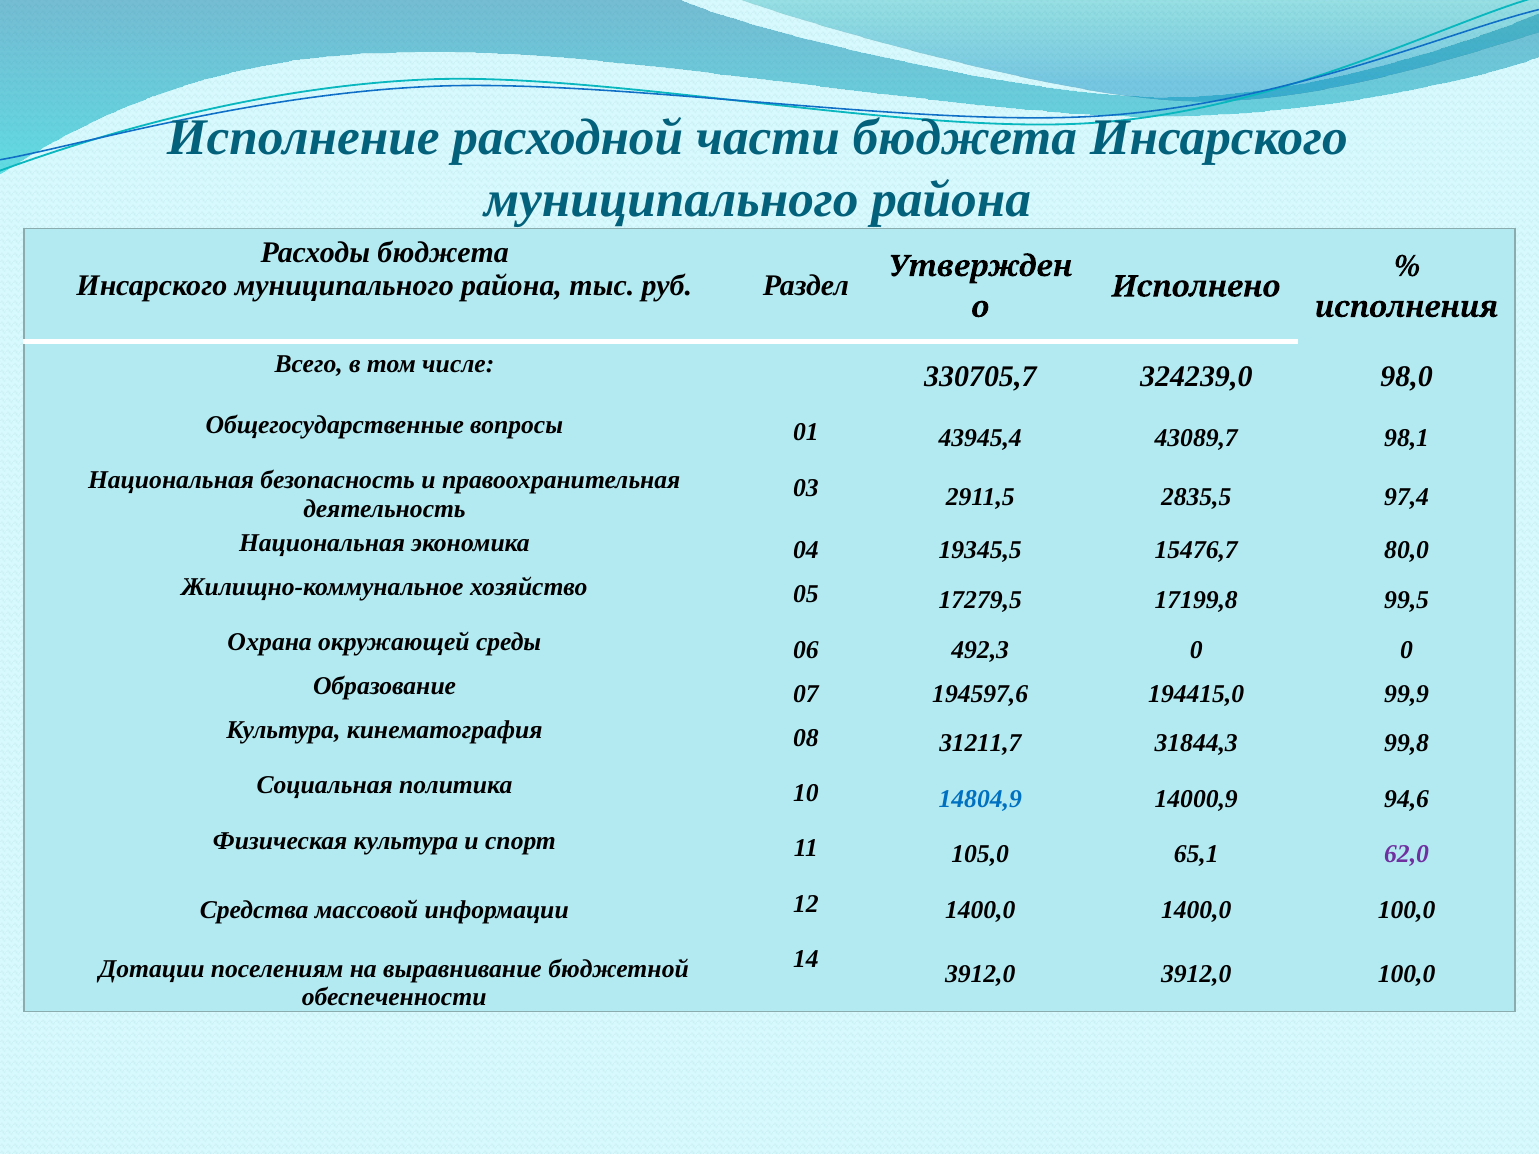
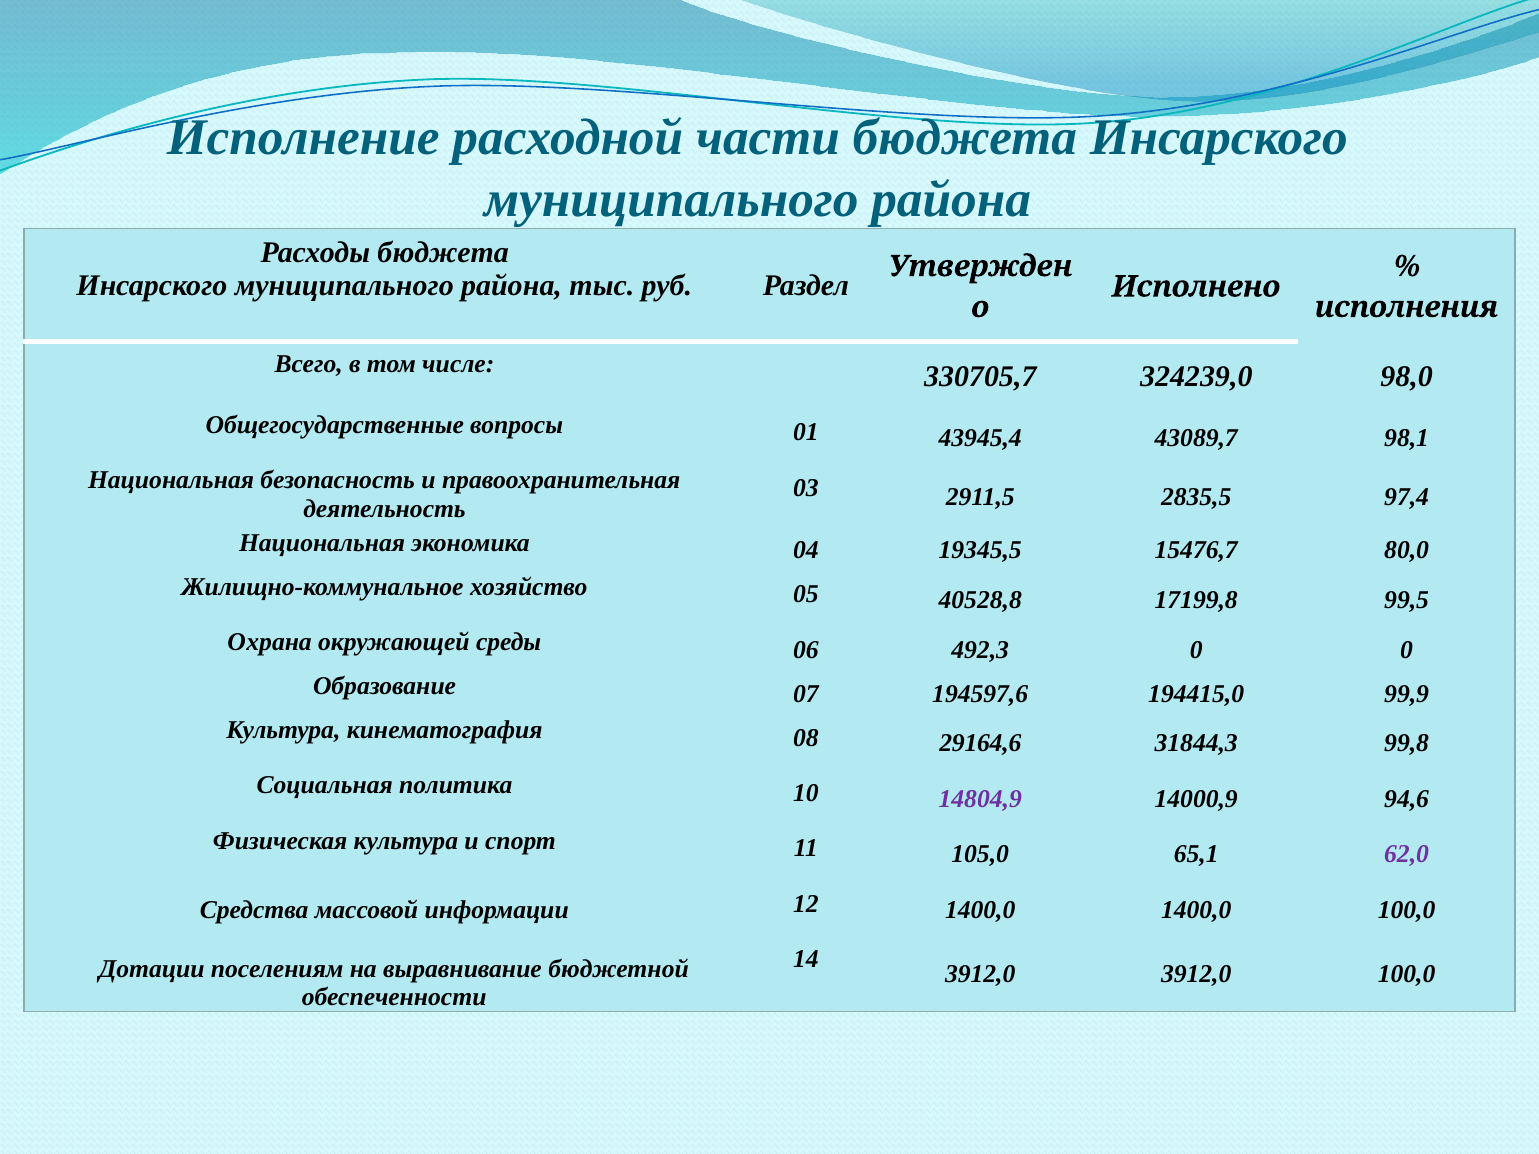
17279,5: 17279,5 -> 40528,8 (980, 600)
31211,7: 31211,7 -> 29164,6 (980, 744)
14804,9 colour: blue -> purple (980, 799)
